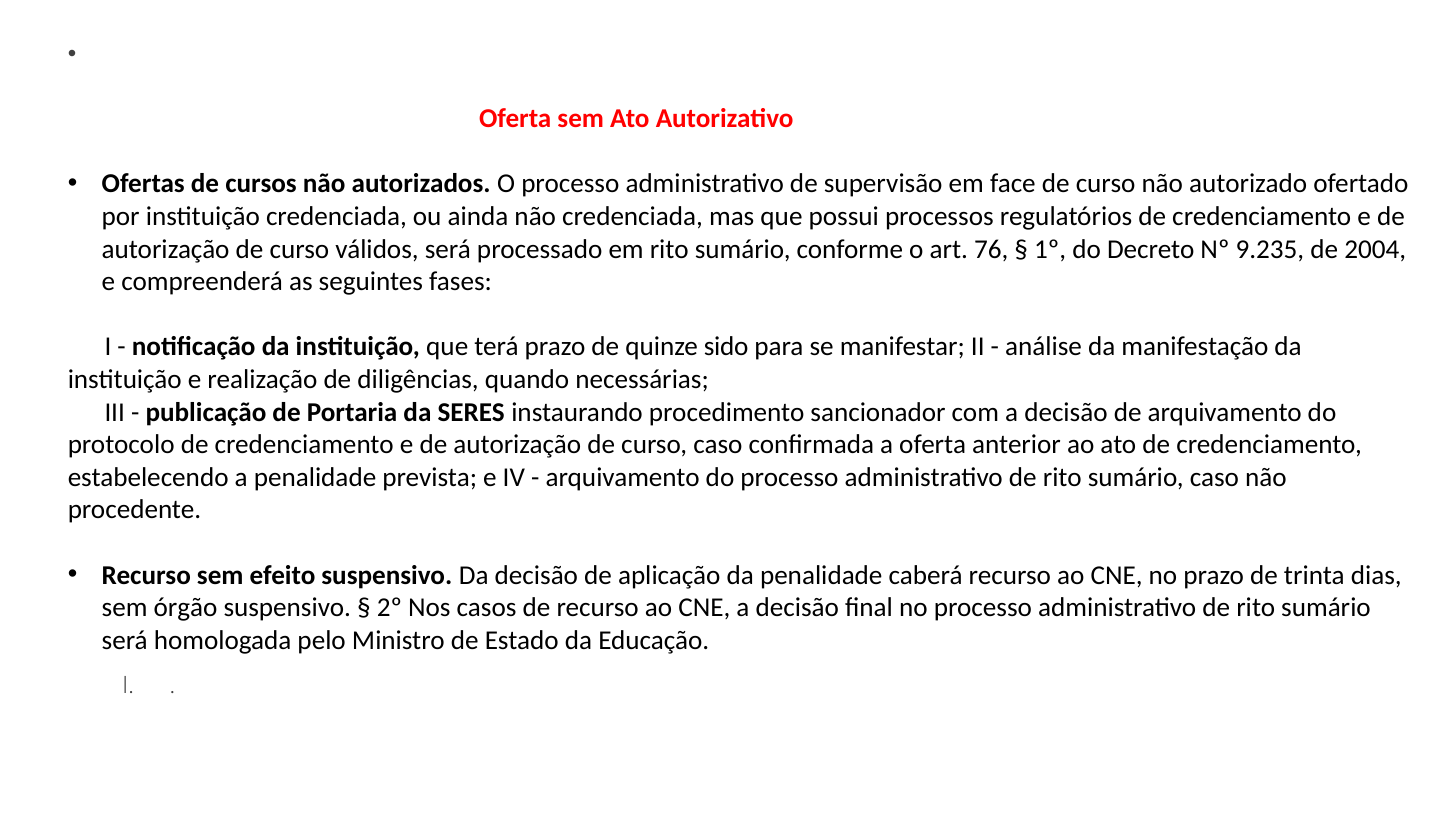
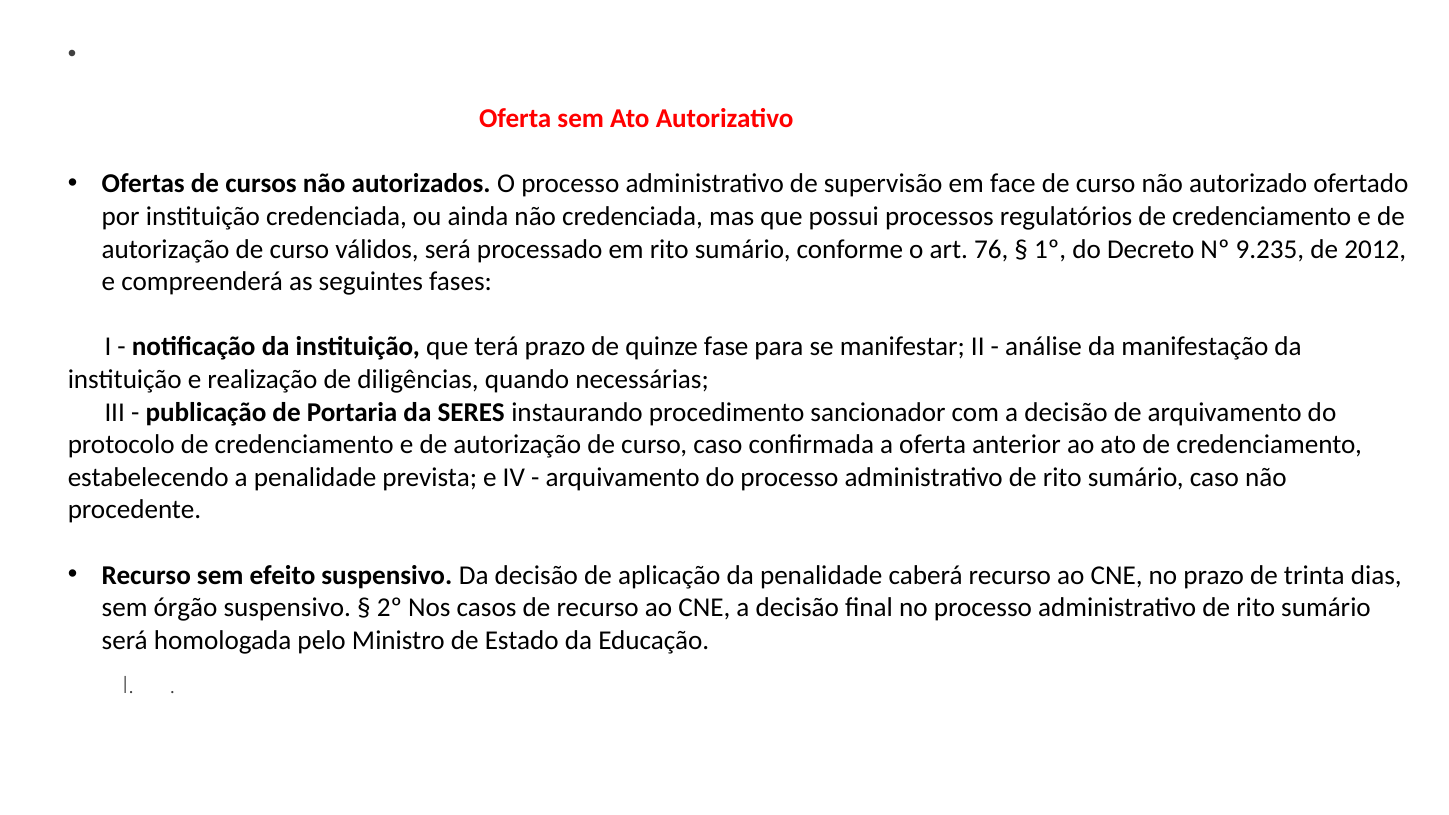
2004: 2004 -> 2012 (1375, 249)
sido: sido -> fase (726, 347)
